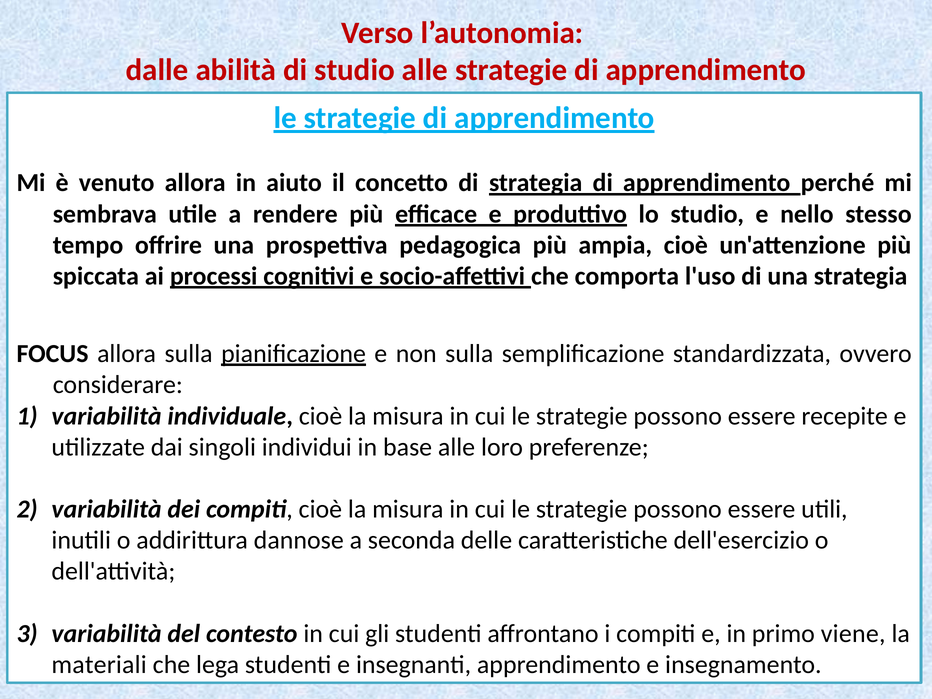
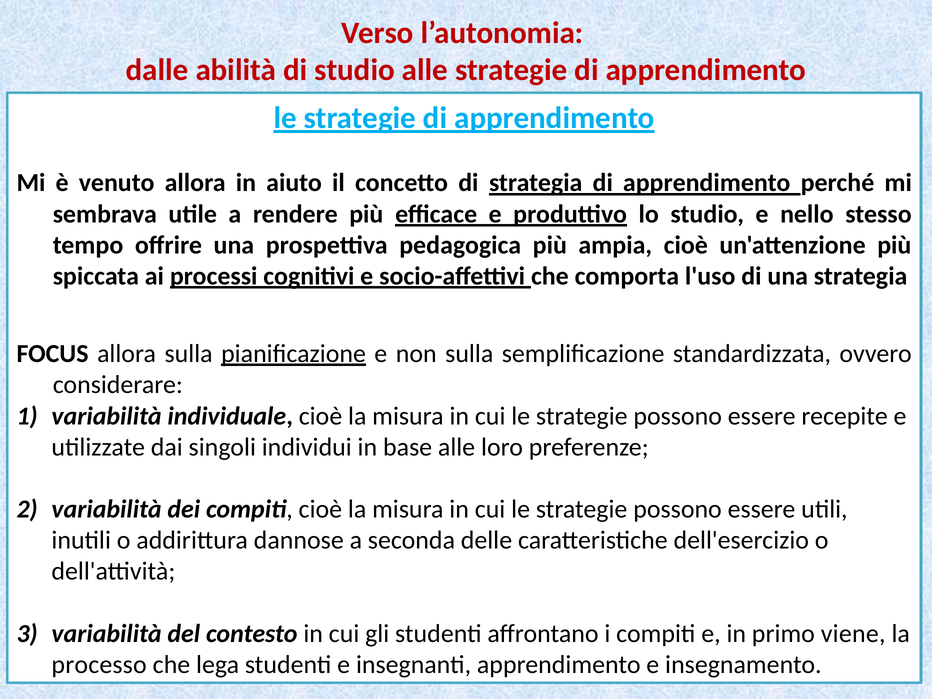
materiali: materiali -> processo (99, 665)
